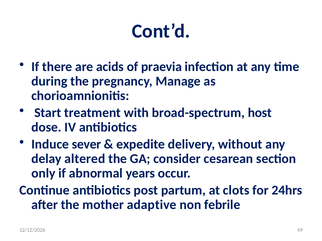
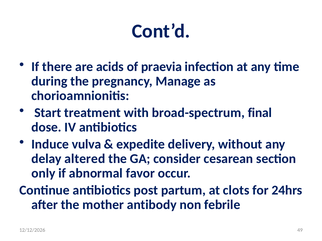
host: host -> final (260, 113)
sever: sever -> vulva (87, 145)
years: years -> favor (140, 174)
adaptive: adaptive -> antibody (152, 205)
